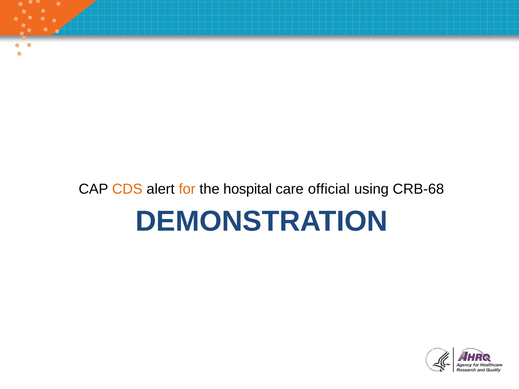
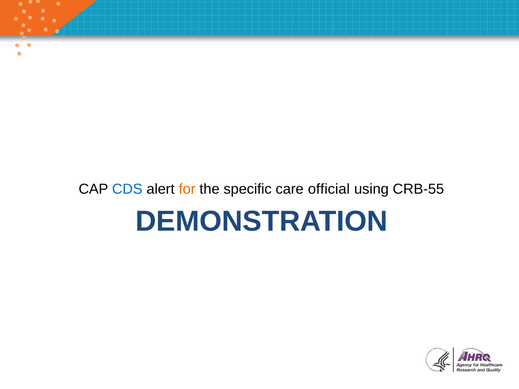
CDS colour: orange -> blue (127, 189)
hospital: hospital -> specific (248, 189)
CRB-68: CRB-68 -> CRB-55 (418, 189)
